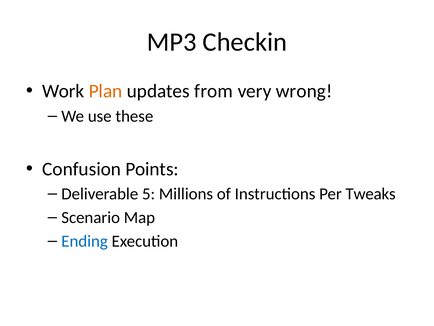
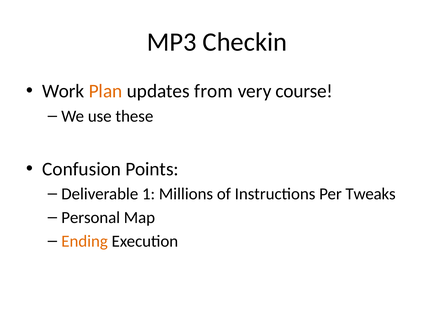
wrong: wrong -> course (304, 91)
5: 5 -> 1 (149, 194)
Scenario: Scenario -> Personal (91, 217)
Ending colour: blue -> orange (85, 241)
